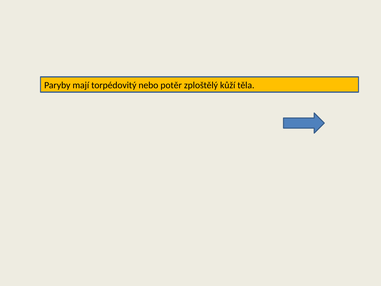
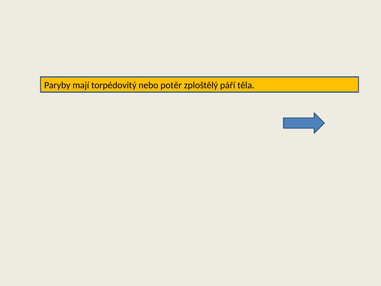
kůží: kůží -> páří (228, 85)
